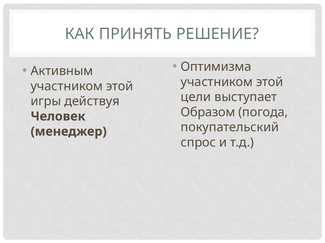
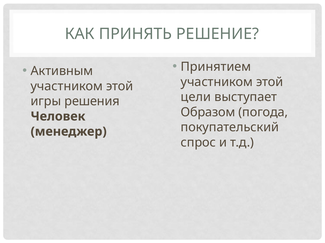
Оптимизма: Оптимизма -> Принятием (216, 67)
действуя: действуя -> решения (92, 102)
